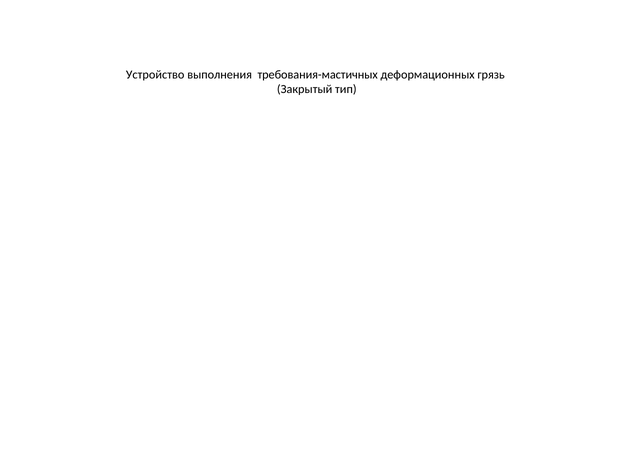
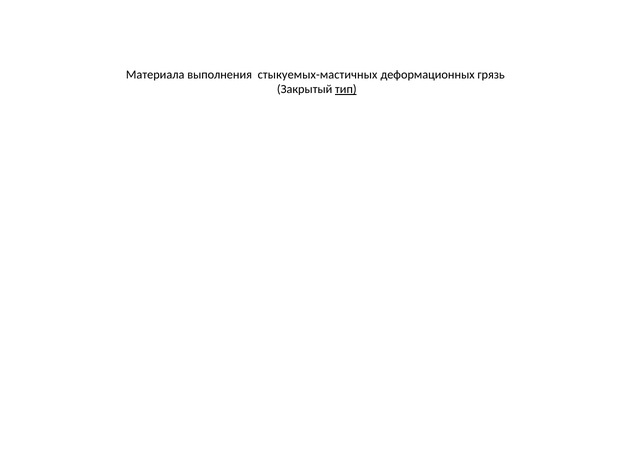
Устройство: Устройство -> Материала (155, 75)
требования-мастичных: требования-мастичных -> стыкуемых-мастичных (318, 75)
тип underline: none -> present (346, 89)
